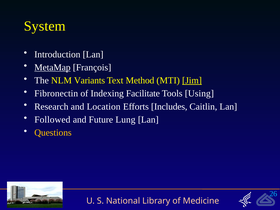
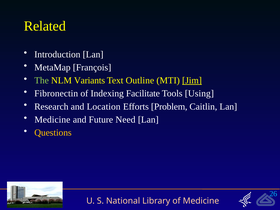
System: System -> Related (45, 26)
MetaMap underline: present -> none (52, 67)
The colour: white -> light green (42, 80)
Method: Method -> Outline (140, 80)
Includes: Includes -> Problem (169, 107)
Followed: Followed -> Medicine (52, 120)
Lung: Lung -> Need (125, 120)
